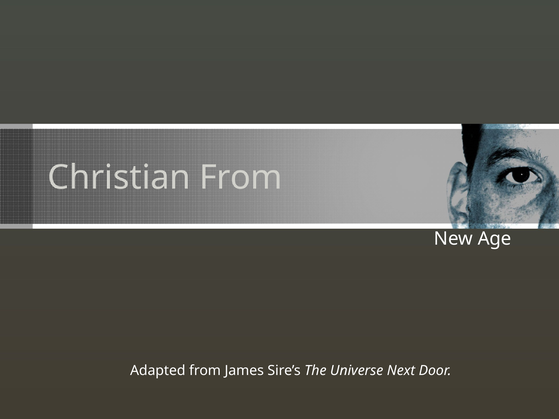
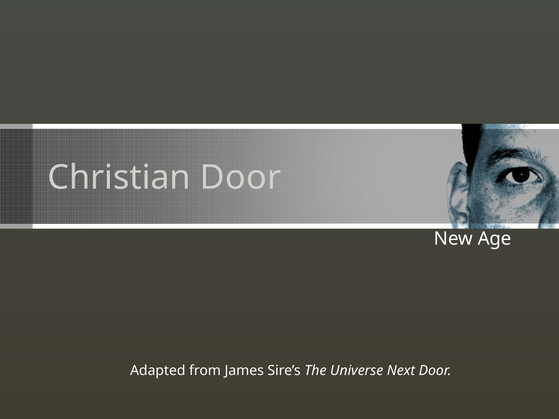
Christian From: From -> Door (240, 178)
